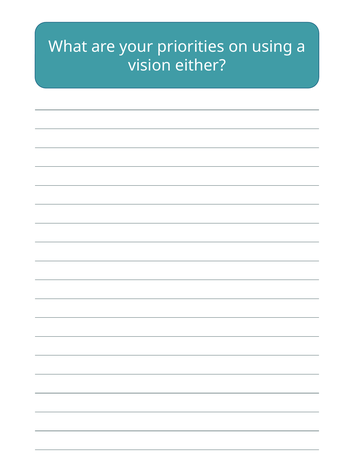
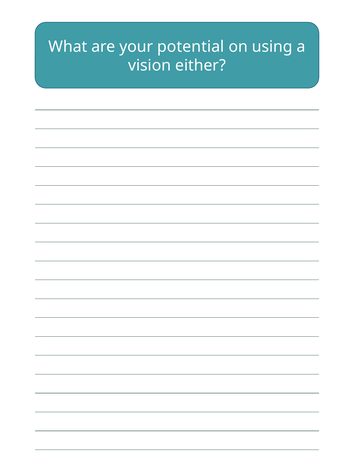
priorities: priorities -> potential (191, 47)
